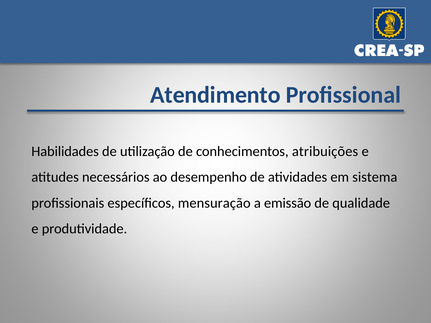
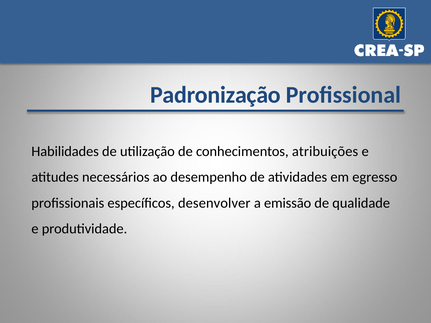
Atendimento: Atendimento -> Padronização (215, 95)
sistema: sistema -> egresso (375, 177)
mensuração: mensuração -> desenvolver (214, 203)
